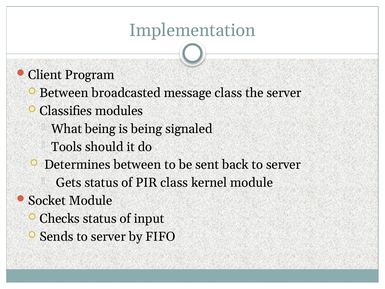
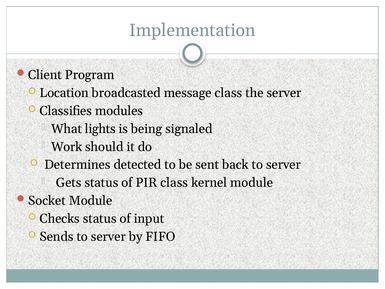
Between: Between -> Location (64, 93)
What being: being -> lights (100, 129)
Tools: Tools -> Work (67, 147)
Determines between: between -> detected (137, 165)
